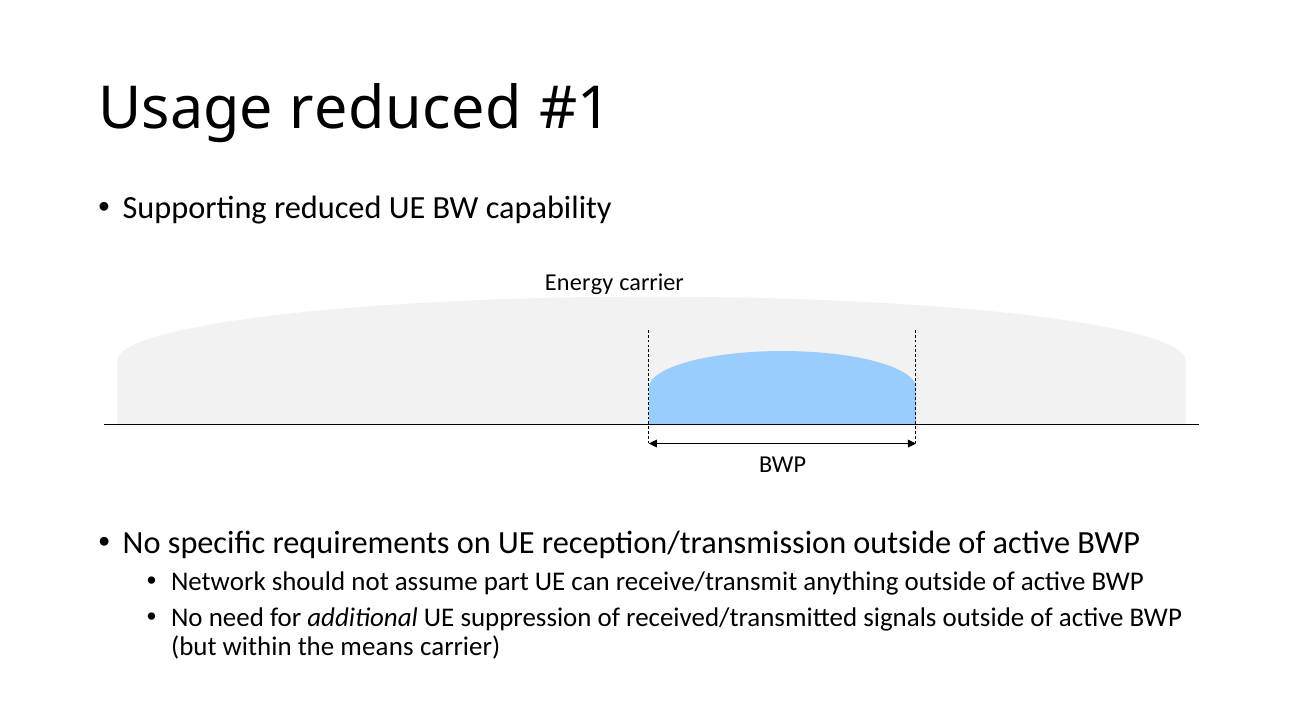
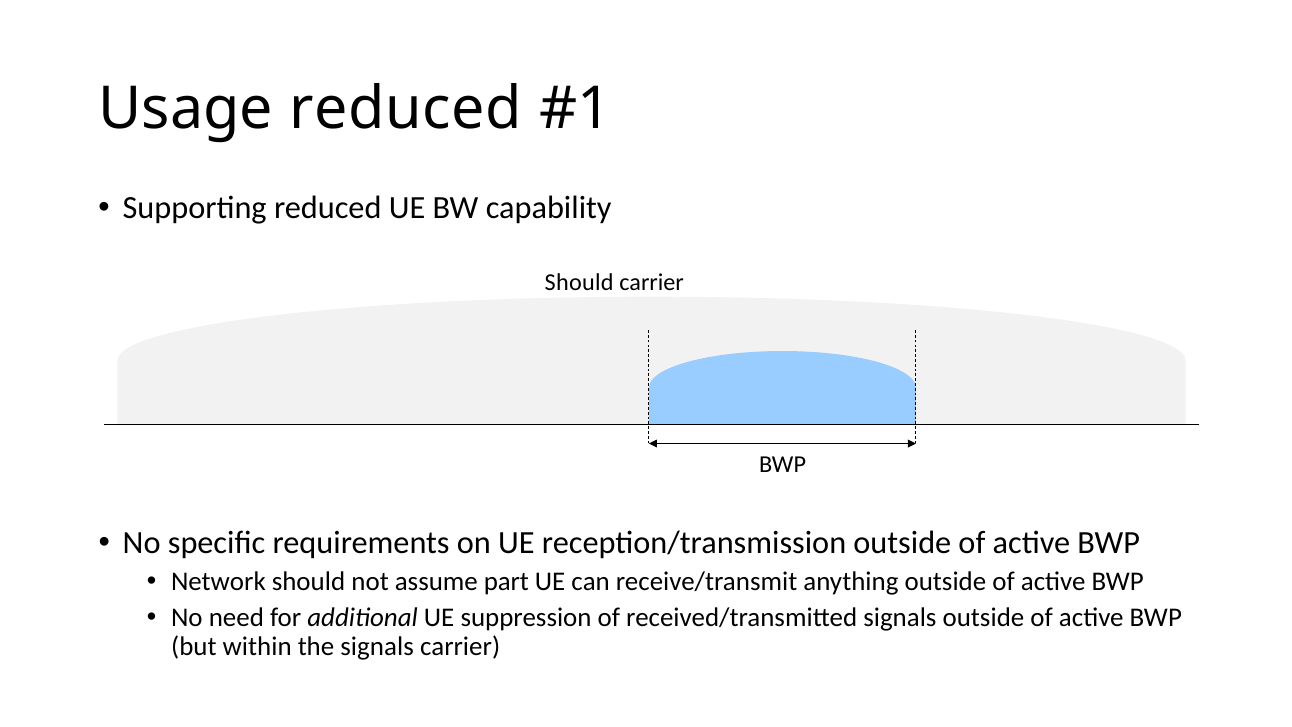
Energy: Energy -> Should (579, 282)
the means: means -> signals (377, 646)
